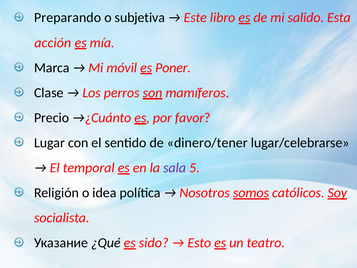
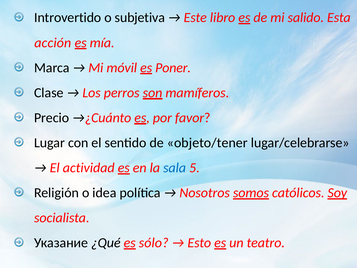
Preparando: Preparando -> Introvertido (68, 18)
dinero/tener: dinero/tener -> objeto/tener (207, 143)
temporal: temporal -> actividad (89, 168)
sala colour: purple -> blue (175, 168)
sido: sido -> sólo (154, 243)
